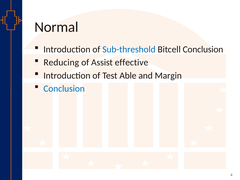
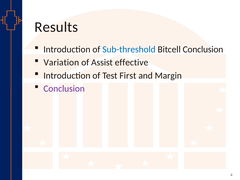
Normal: Normal -> Results (56, 27)
Reducing: Reducing -> Variation (61, 62)
Able: Able -> First (128, 76)
Conclusion colour: blue -> purple (64, 89)
